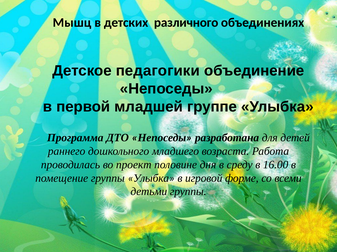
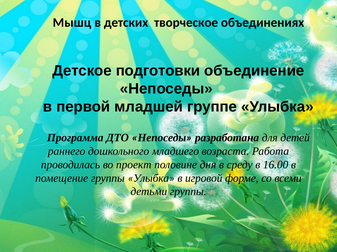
различного: различного -> творческое (186, 23)
педагогики: педагогики -> подготовки (158, 71)
